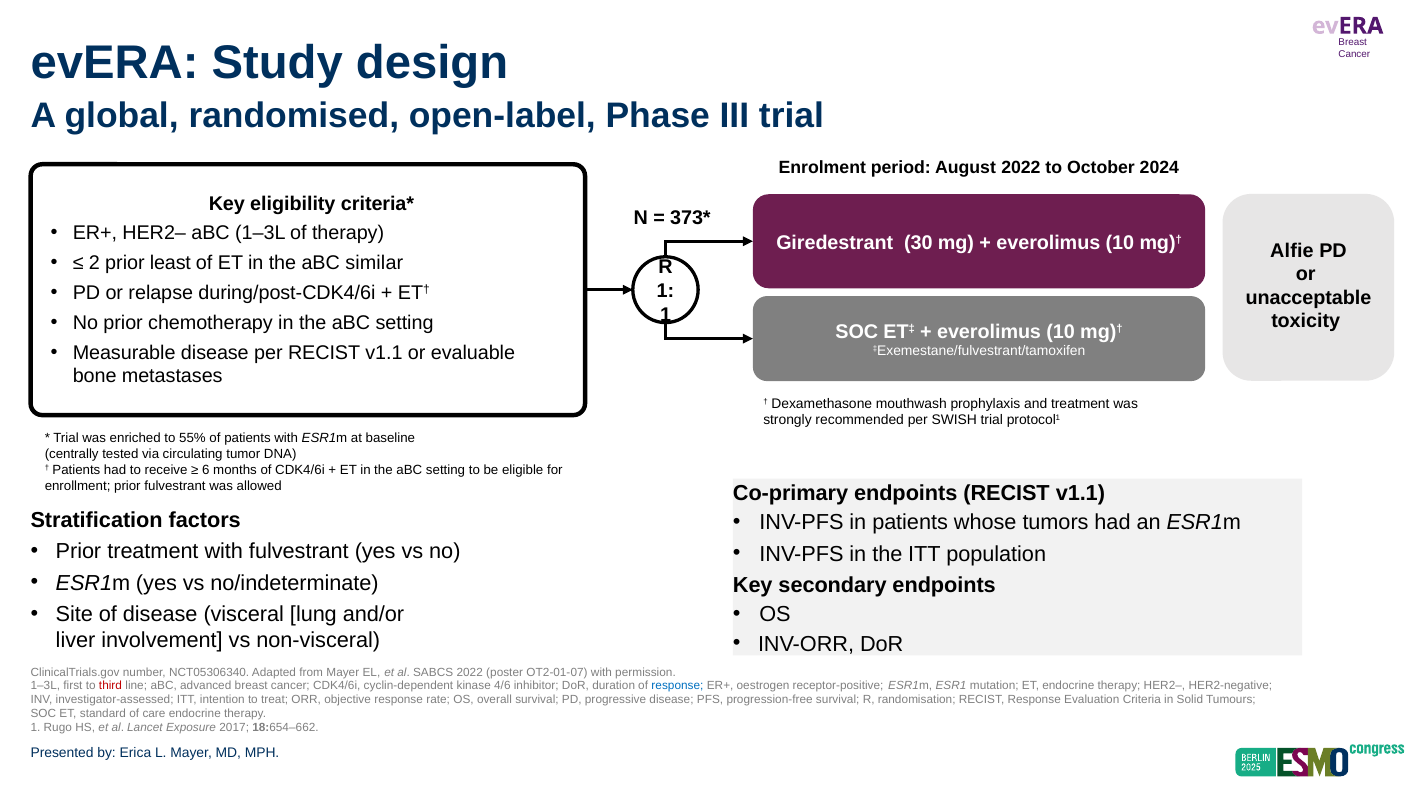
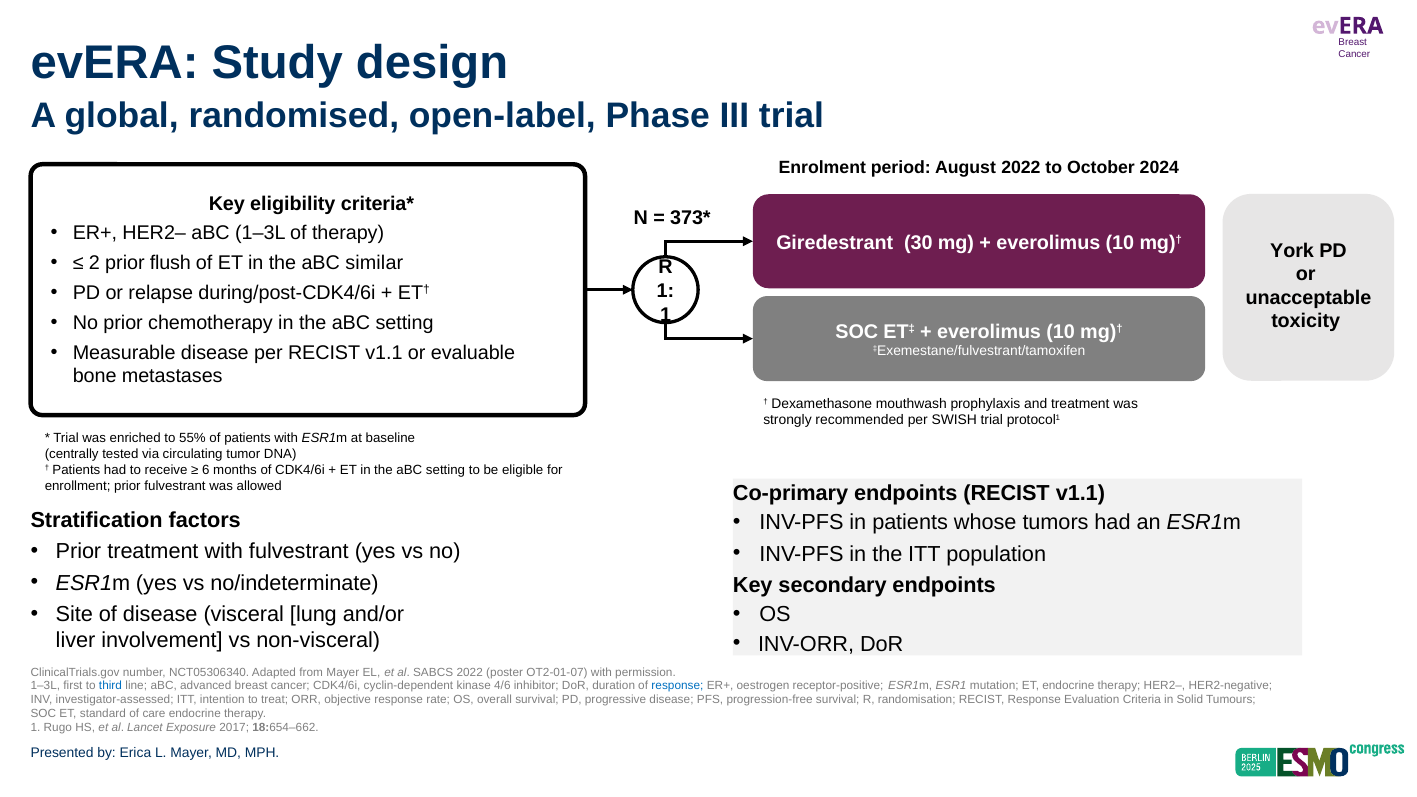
Alfie: Alfie -> York (1292, 251)
least: least -> flush (170, 263)
third colour: red -> blue (110, 686)
